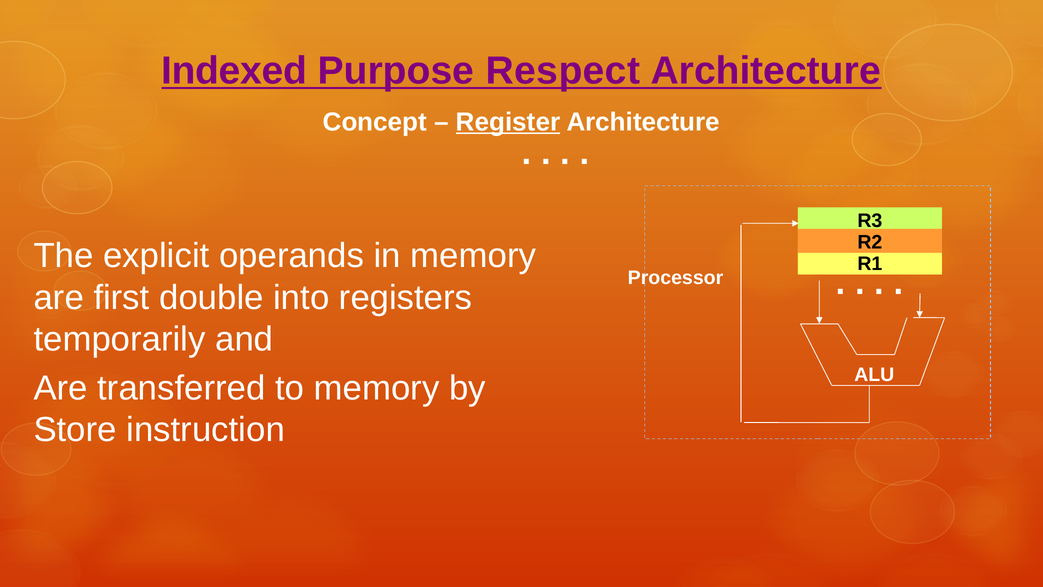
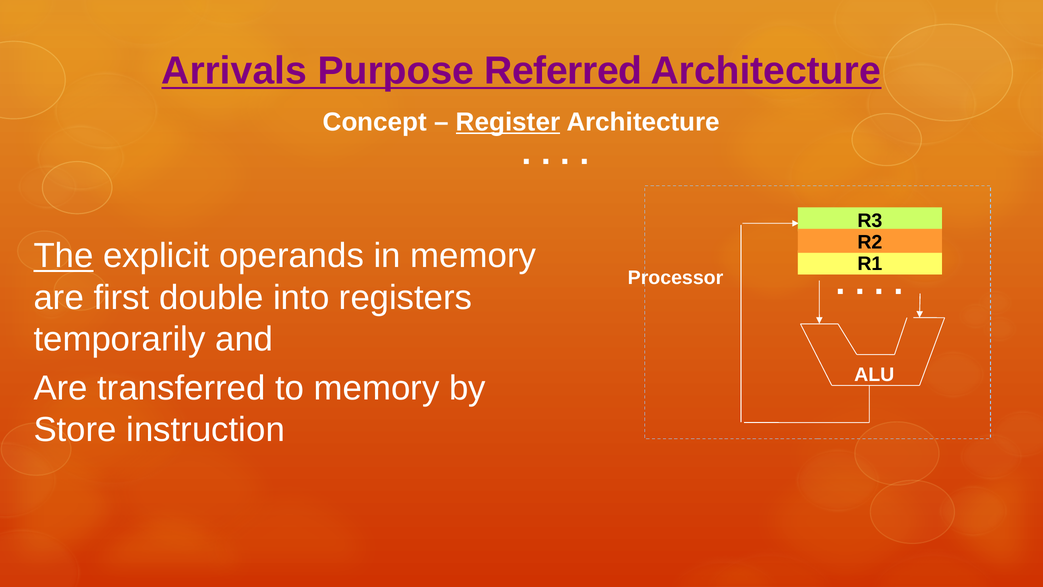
Indexed: Indexed -> Arrivals (234, 71)
Respect: Respect -> Referred (563, 71)
The underline: none -> present (64, 256)
